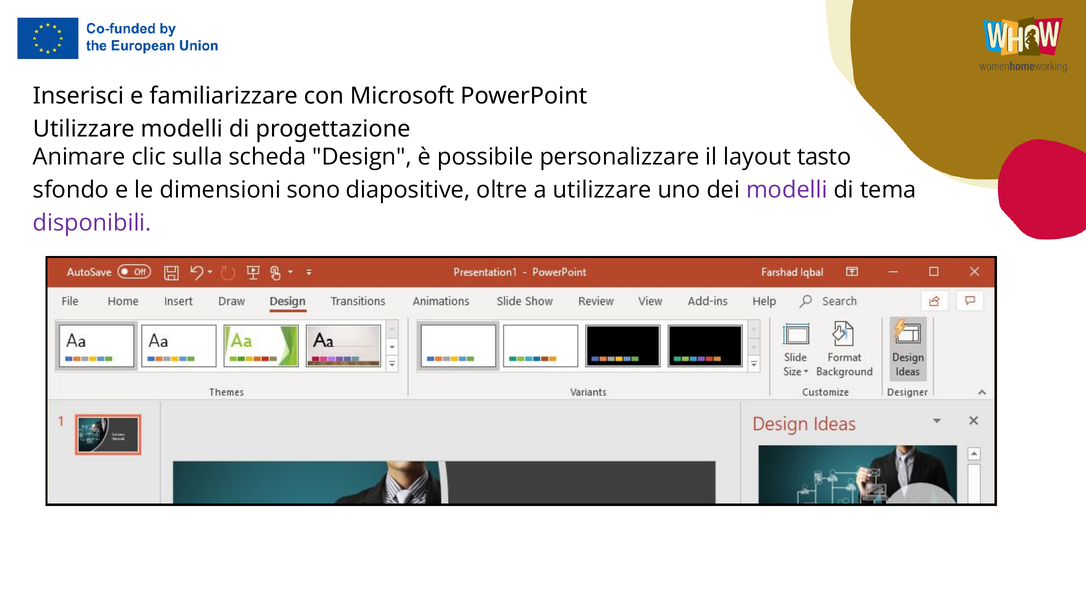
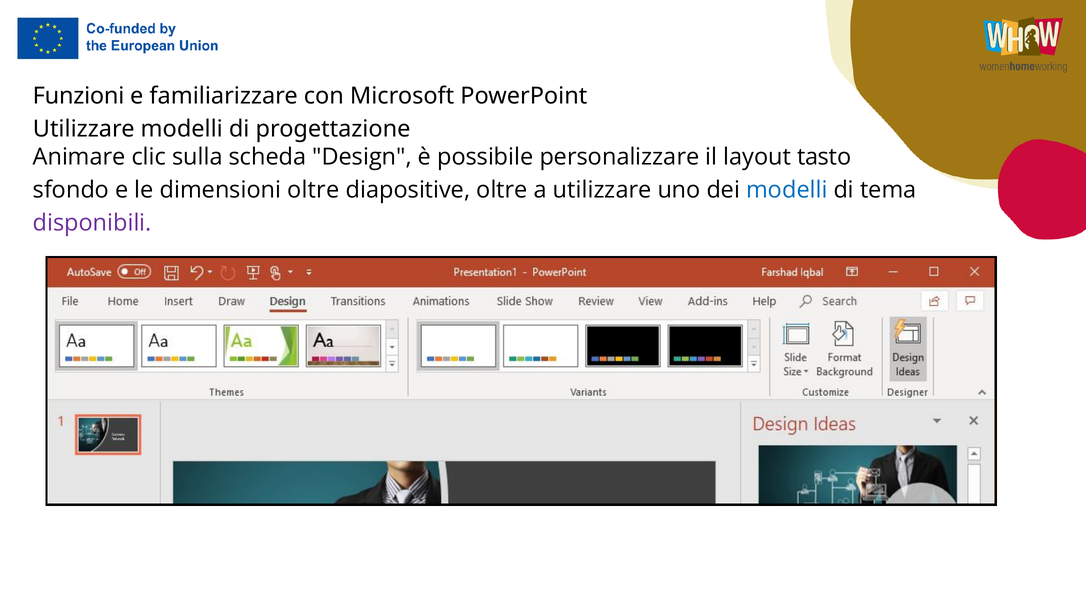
Inserisci: Inserisci -> Funzioni (79, 96)
dimensioni sono: sono -> oltre (313, 190)
modelli colour: purple -> blue (787, 190)
